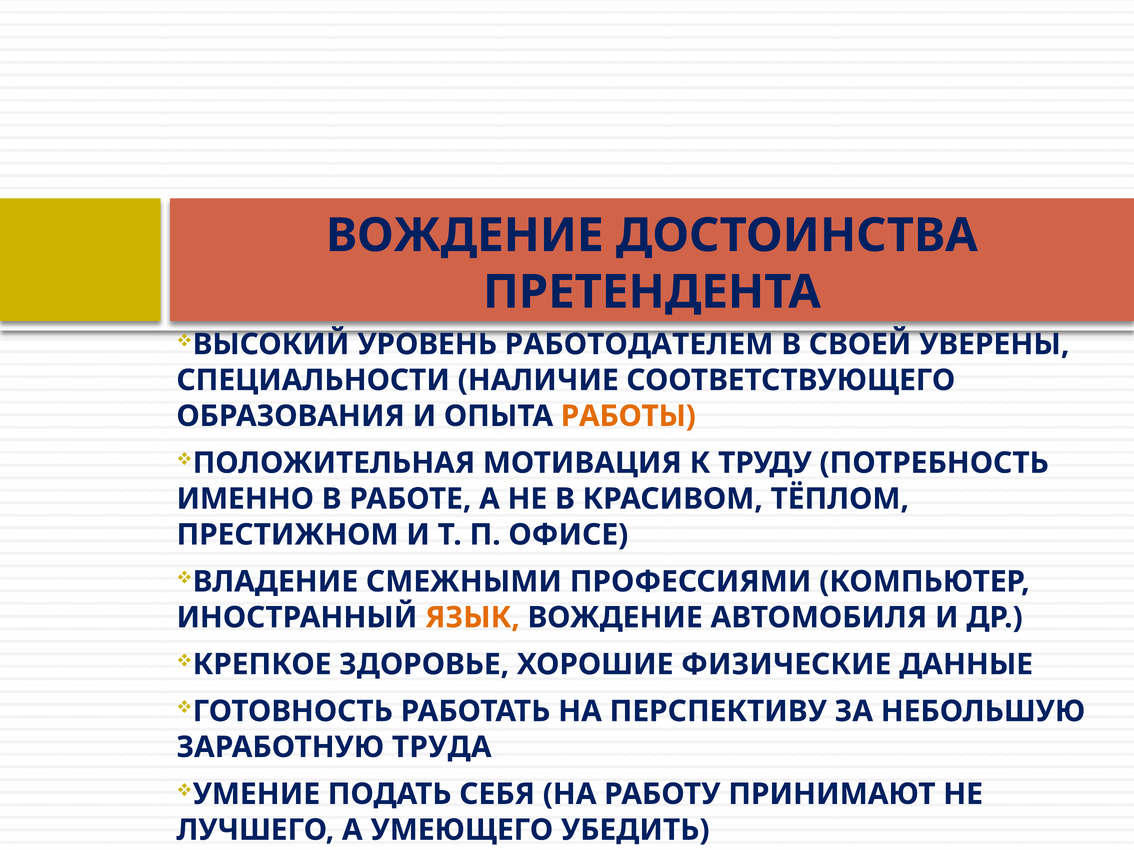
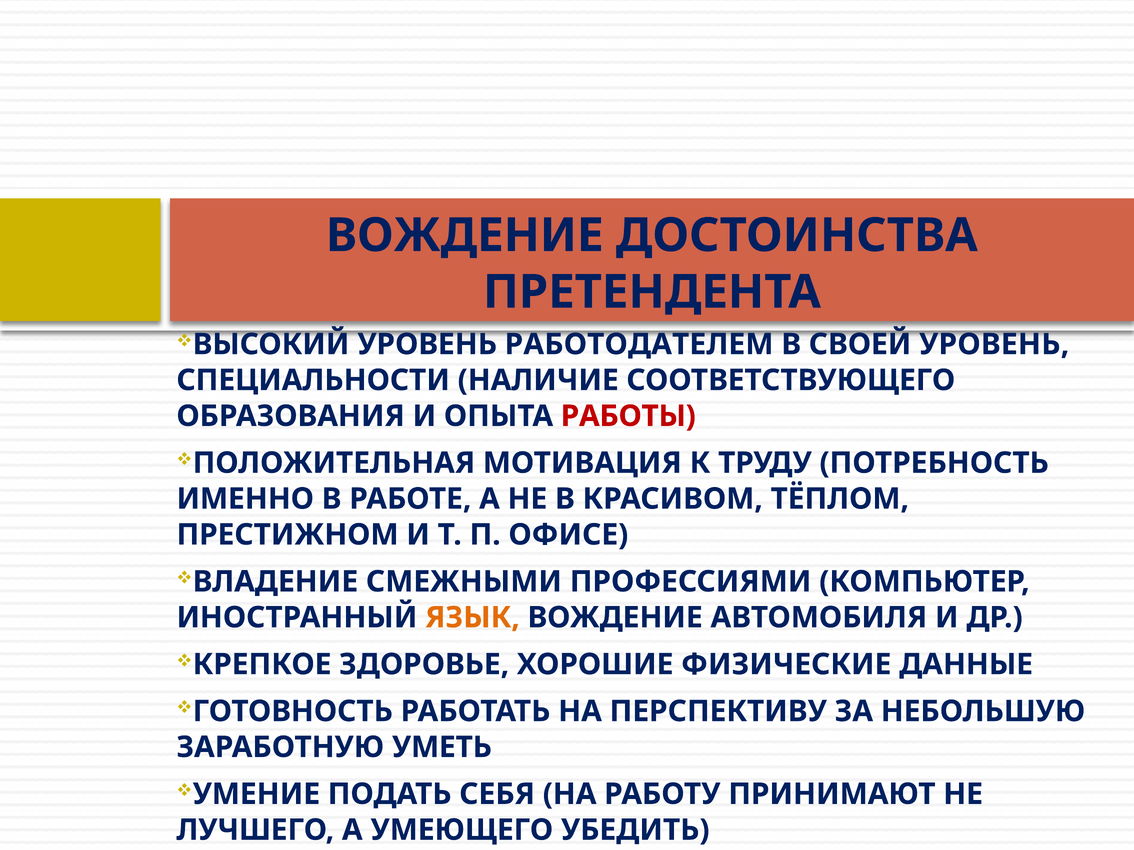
СВОЕЙ УВЕРЕНЫ: УВЕРЕНЫ -> УРОВЕНЬ (994, 345)
РАБОТЫ colour: orange -> red (628, 416)
ТРУДА: ТРУДА -> УМЕТЬ (442, 748)
